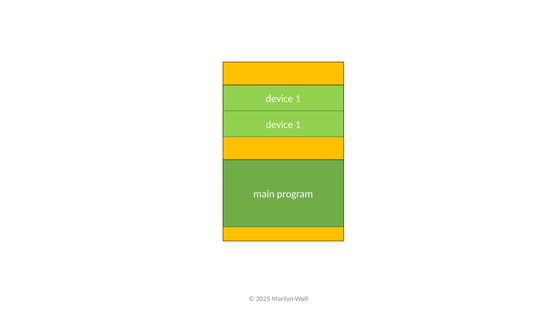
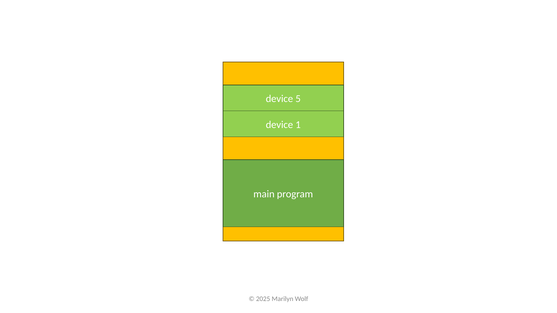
1: 1 -> 5 (298, 99)
